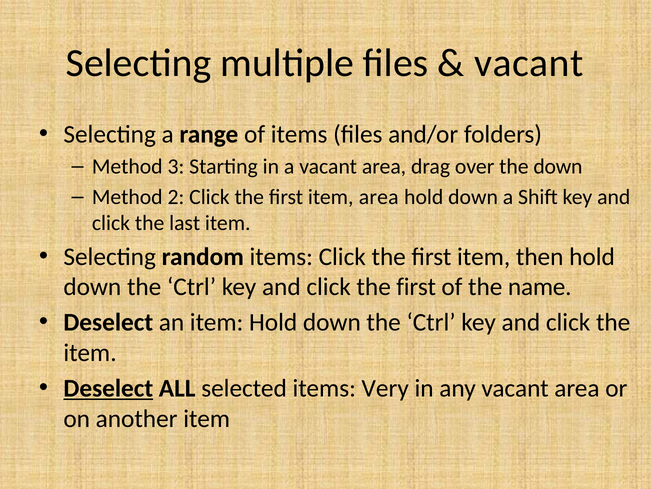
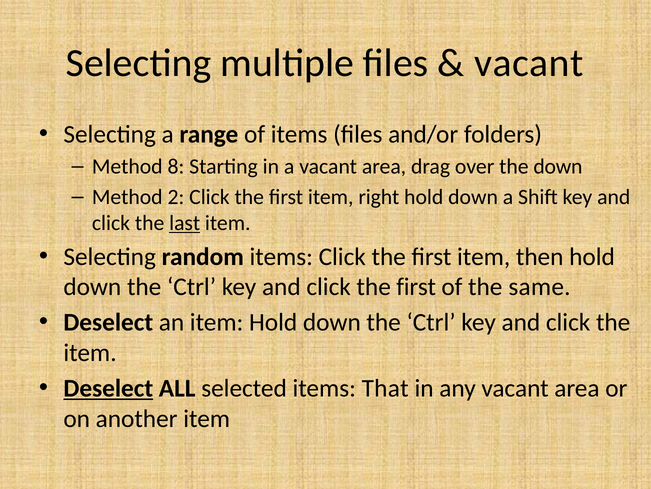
3: 3 -> 8 (176, 166)
item area: area -> right (379, 197)
last underline: none -> present (185, 223)
name: name -> same (540, 287)
Very: Very -> That (385, 388)
